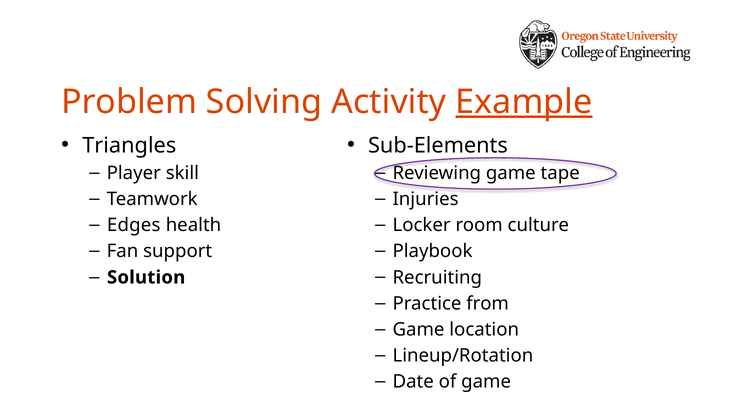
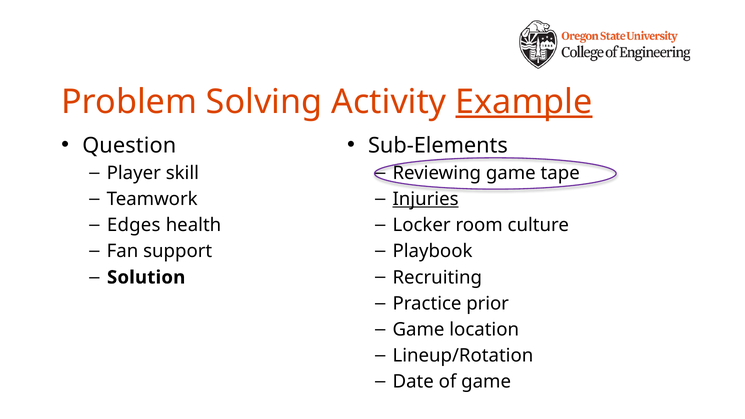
Triangles: Triangles -> Question (129, 145)
Injuries underline: none -> present (426, 199)
from: from -> prior (488, 304)
